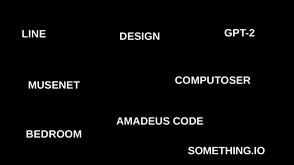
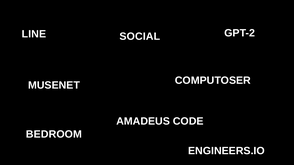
DESIGN: DESIGN -> SOCIAL (140, 36)
SOMETHING.IO: SOMETHING.IO -> ENGINEERS.IO (226, 151)
